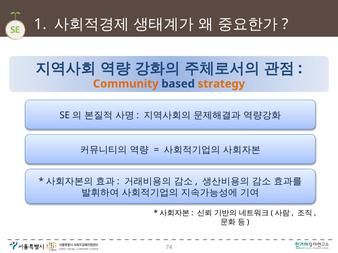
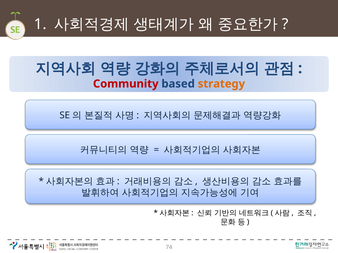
Community colour: orange -> red (126, 84)
